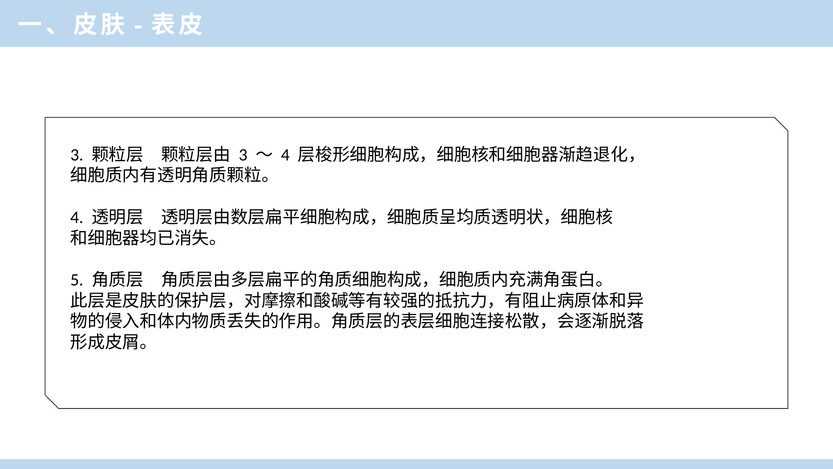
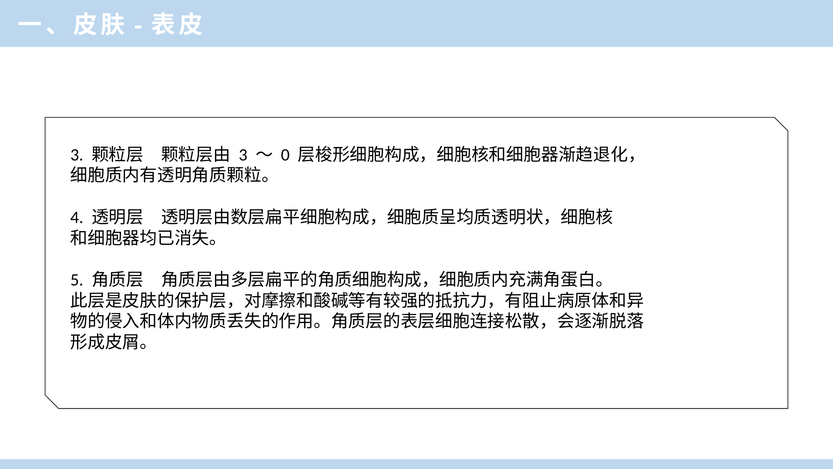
4: 4 -> 0 (285, 155)
